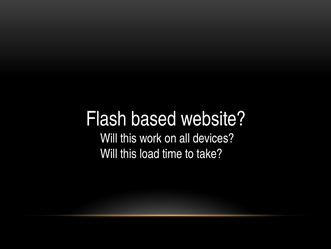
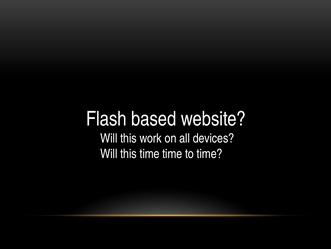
this load: load -> time (150, 153)
to take: take -> time (210, 153)
